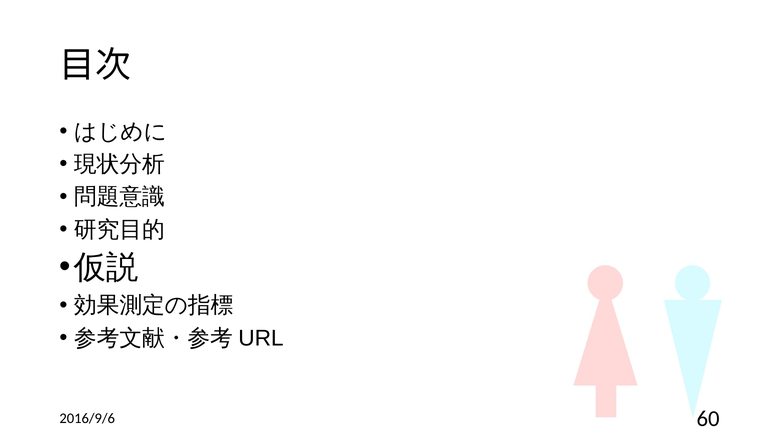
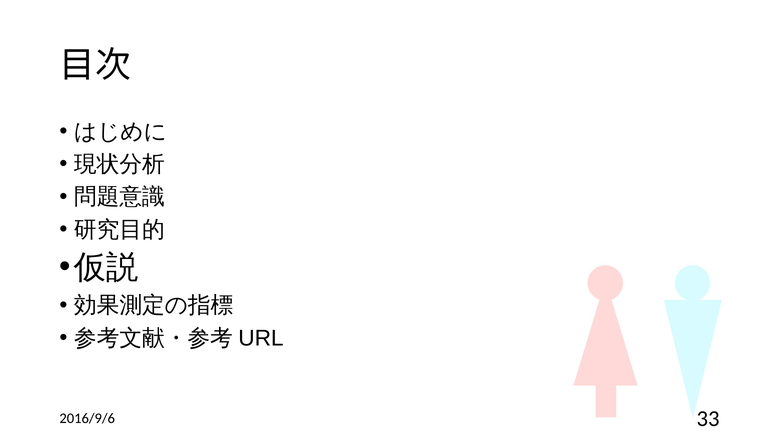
60: 60 -> 33 (708, 419)
